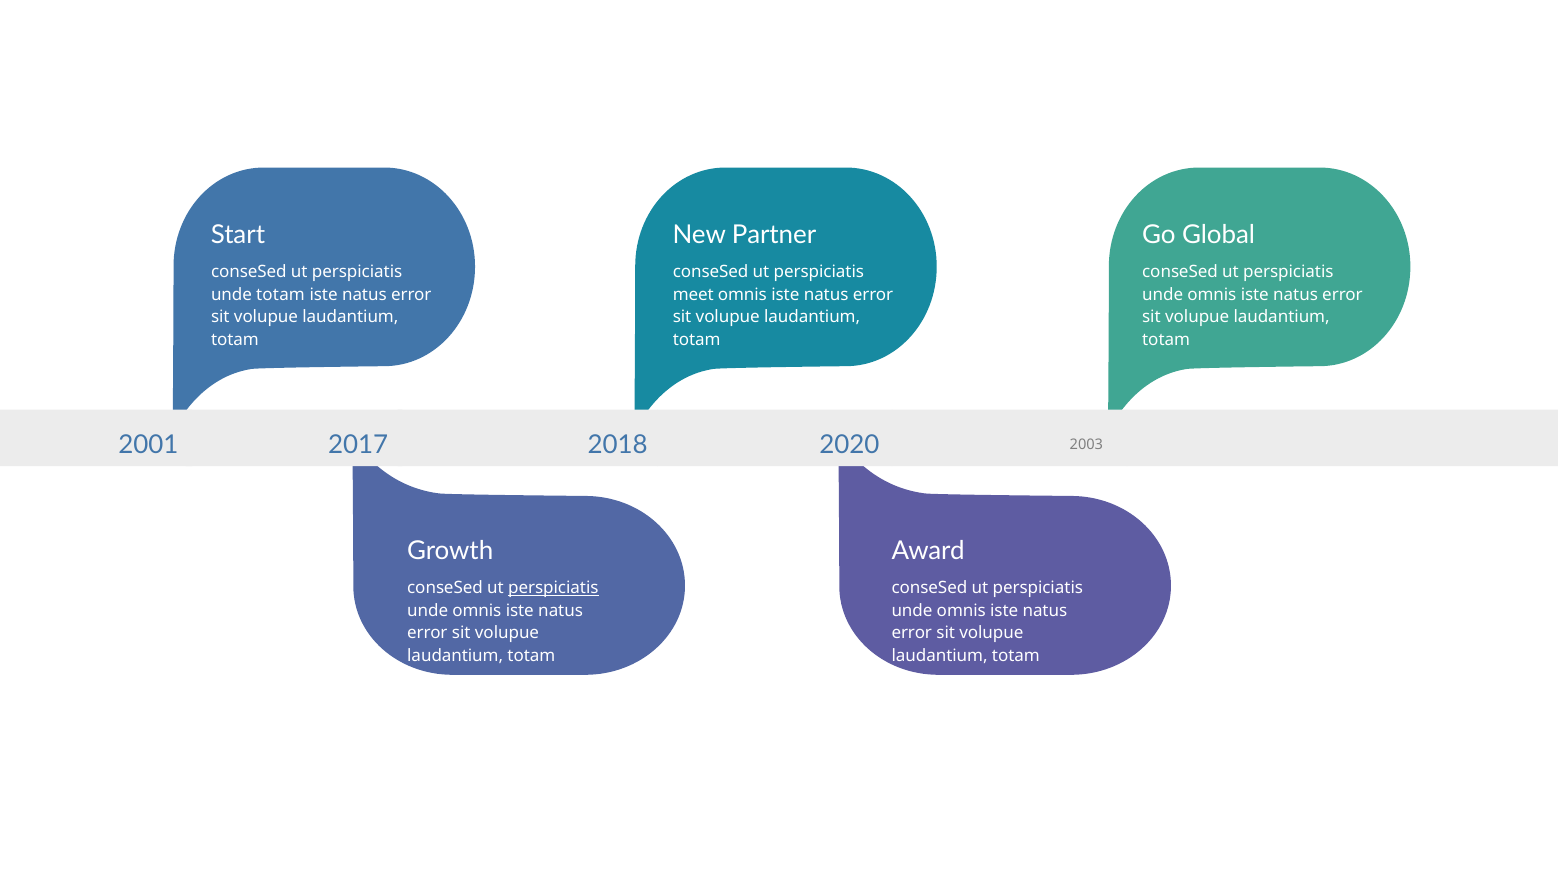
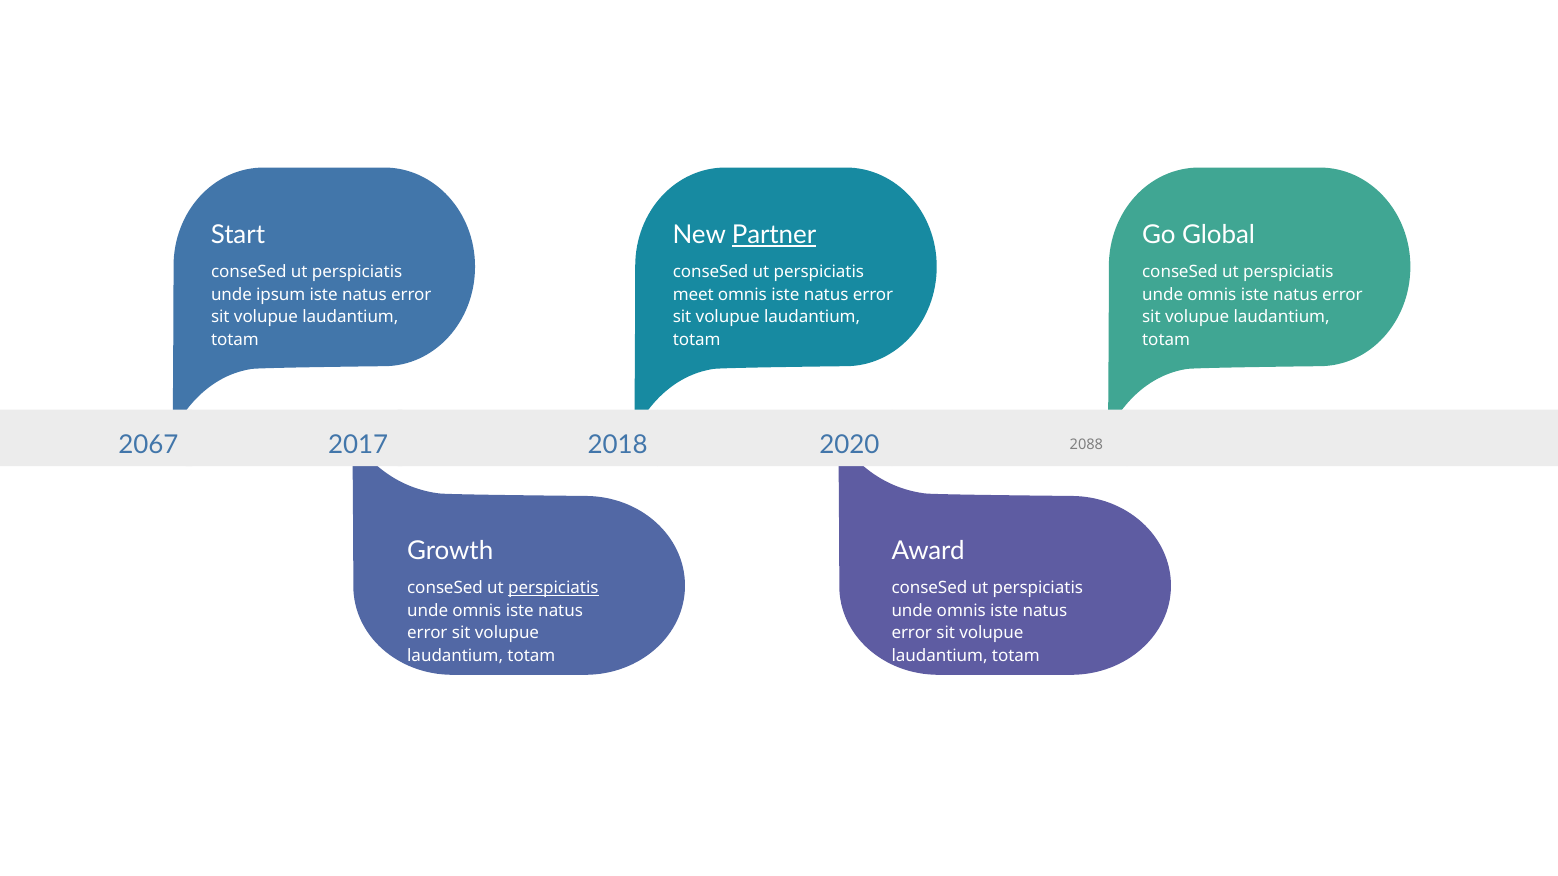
Partner underline: none -> present (774, 235)
unde totam: totam -> ipsum (281, 295)
2001: 2001 -> 2067 (148, 445)
2003: 2003 -> 2088 (1086, 444)
